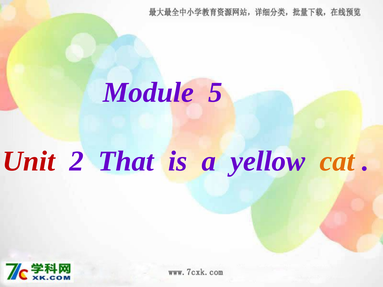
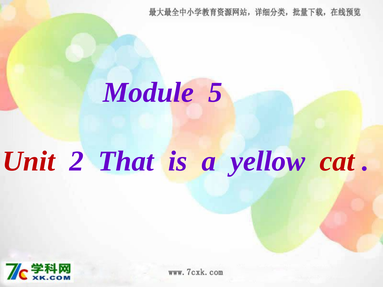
cat colour: orange -> red (337, 161)
